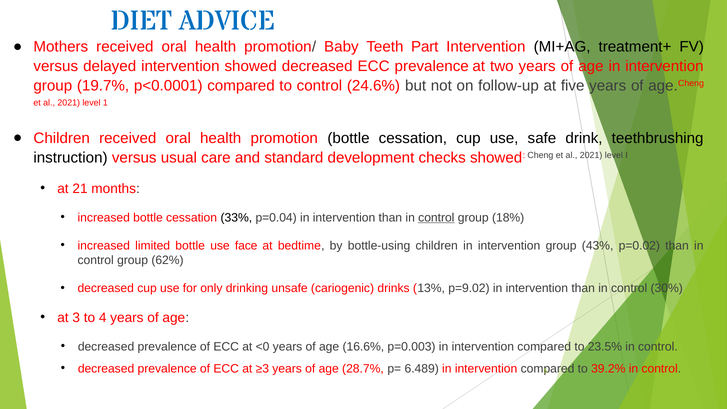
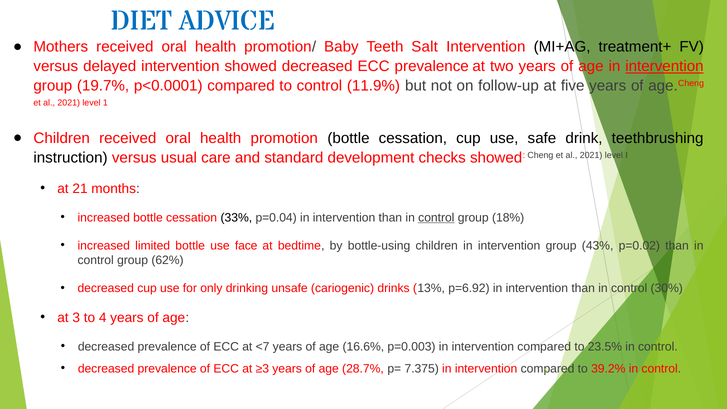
Part: Part -> Salt (425, 47)
intervention underline: none -> present (664, 66)
24.6%: 24.6% -> 11.9% (373, 86)
p=9.02: p=9.02 -> p=6.92 (469, 288)
<0: <0 -> <7 (263, 347)
6.489: 6.489 -> 7.375 (422, 369)
